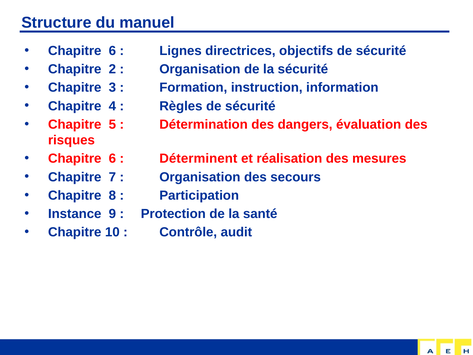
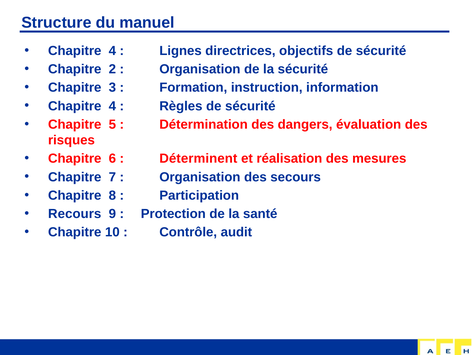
6: 6 -> 4 (112, 51)
Instance: Instance -> Recours (75, 214)
